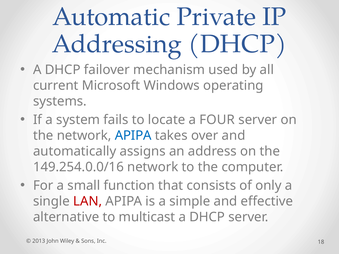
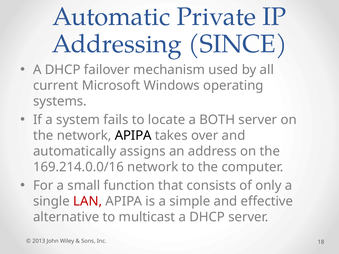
Addressing DHCP: DHCP -> SINCE (238, 44)
FOUR: FOUR -> BOTH (217, 120)
APIPA colour: blue -> black (133, 136)
149.254.0.0/16: 149.254.0.0/16 -> 169.214.0.0/16 (78, 167)
